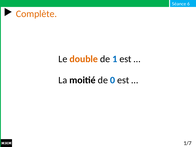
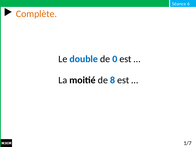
double colour: orange -> blue (84, 59)
1: 1 -> 0 (115, 59)
0: 0 -> 8 (113, 80)
